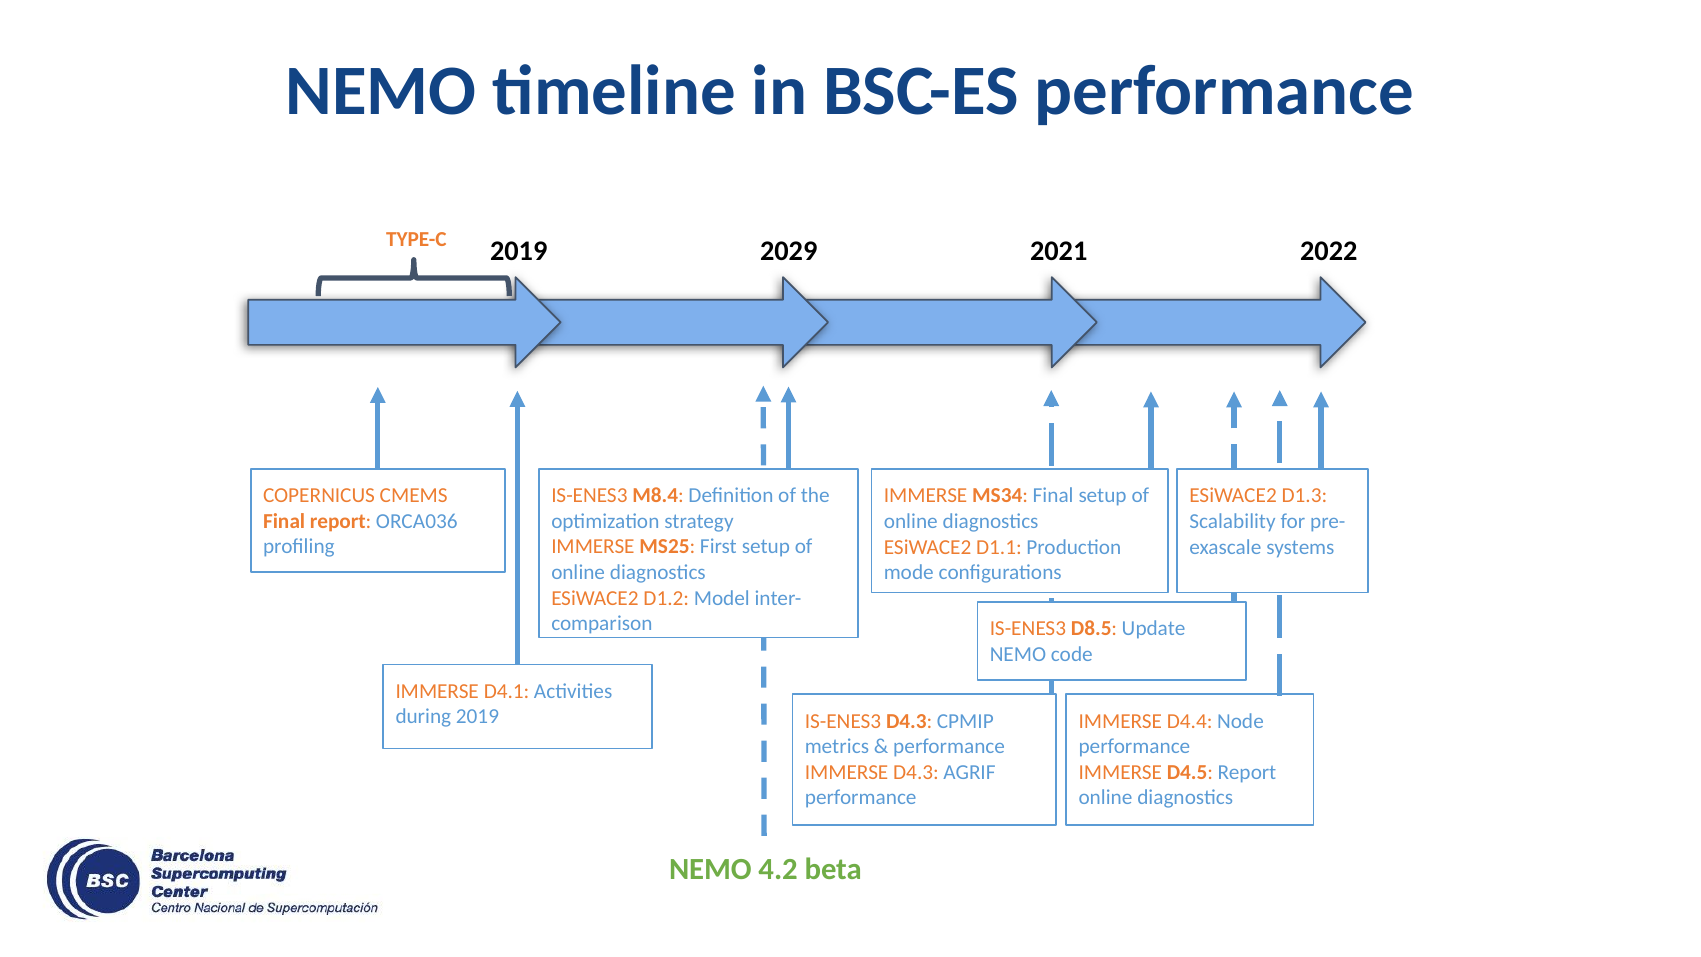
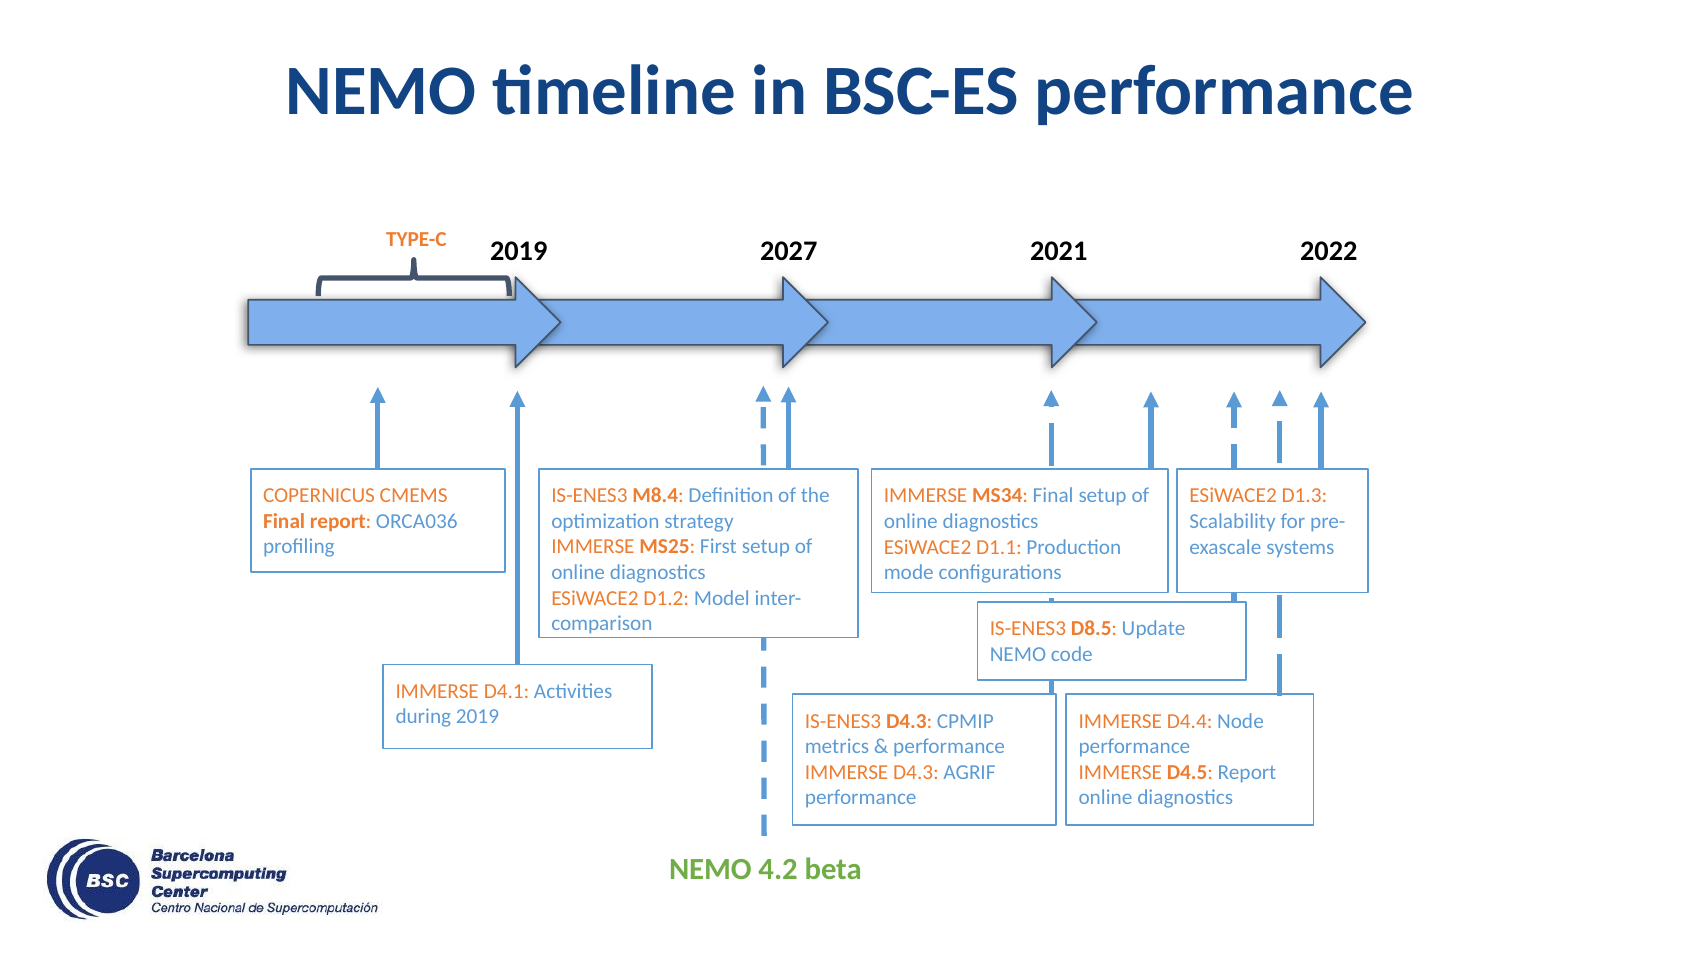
2029: 2029 -> 2027 (789, 251)
